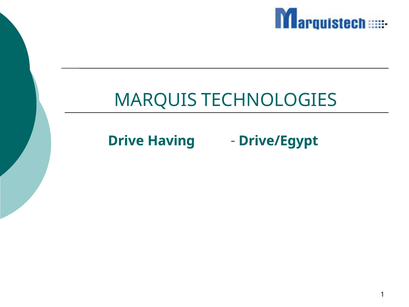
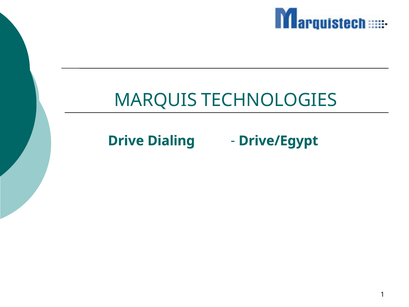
Having: Having -> Dialing (171, 141)
